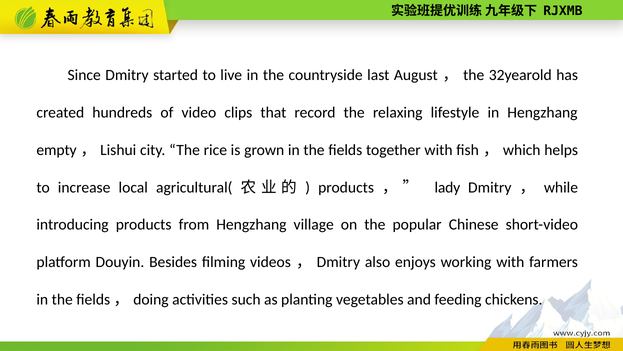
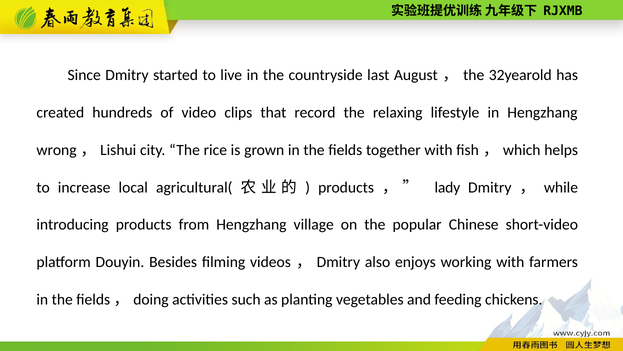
empty: empty -> wrong (57, 150)
